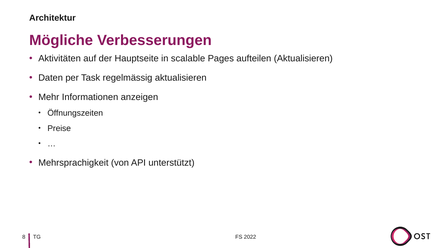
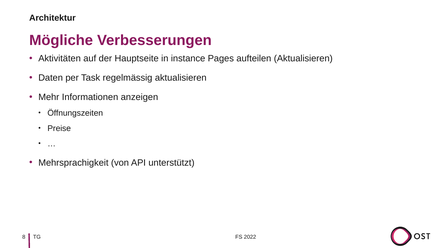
scalable: scalable -> instance (188, 59)
